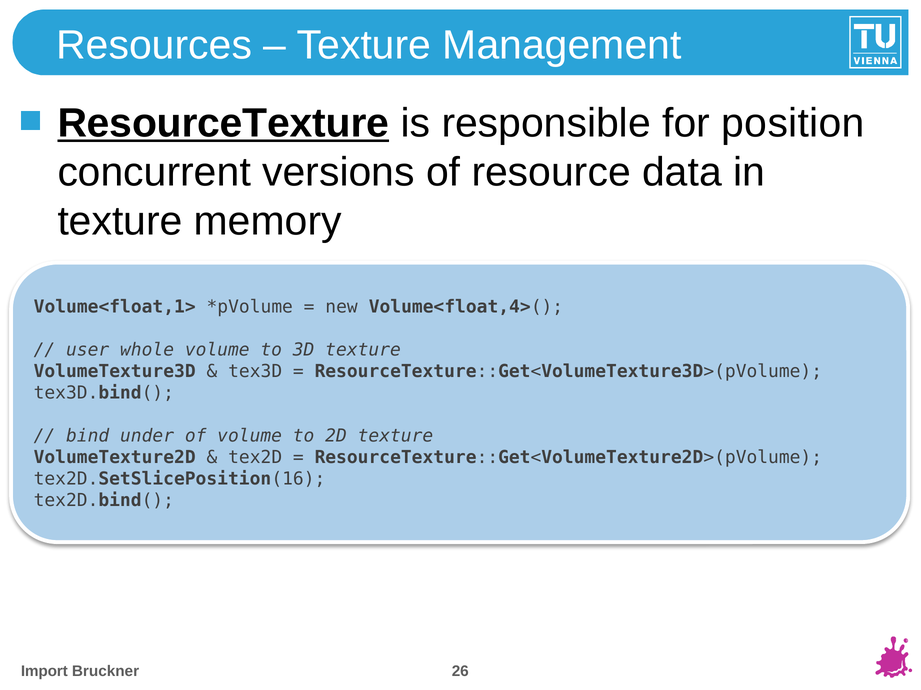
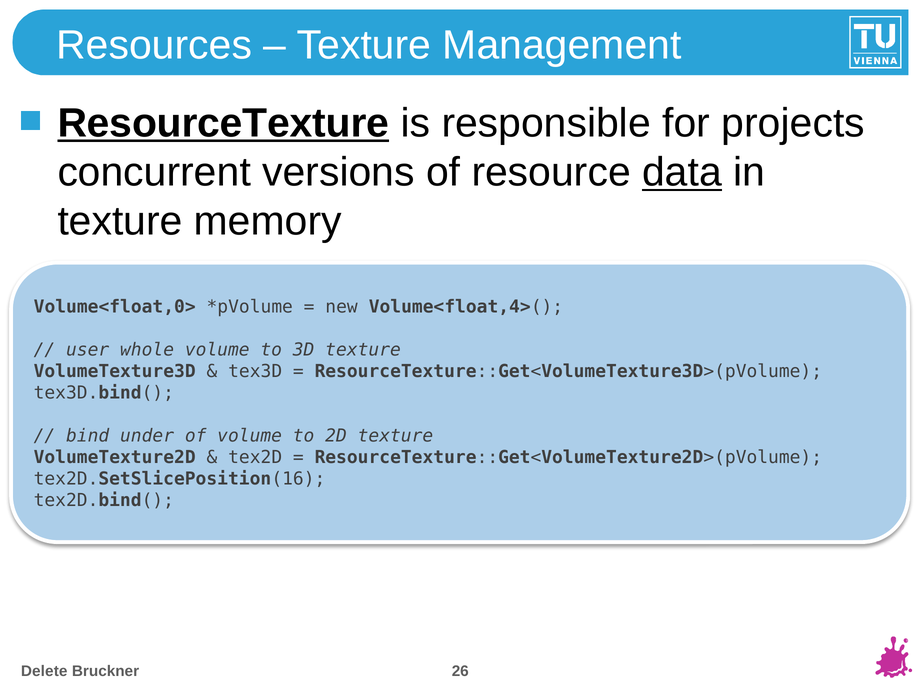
position: position -> projects (793, 123)
data underline: none -> present (682, 173)
Volume<float,1>: Volume<float,1> -> Volume<float,0> (115, 307)
Import: Import -> Delete (44, 672)
